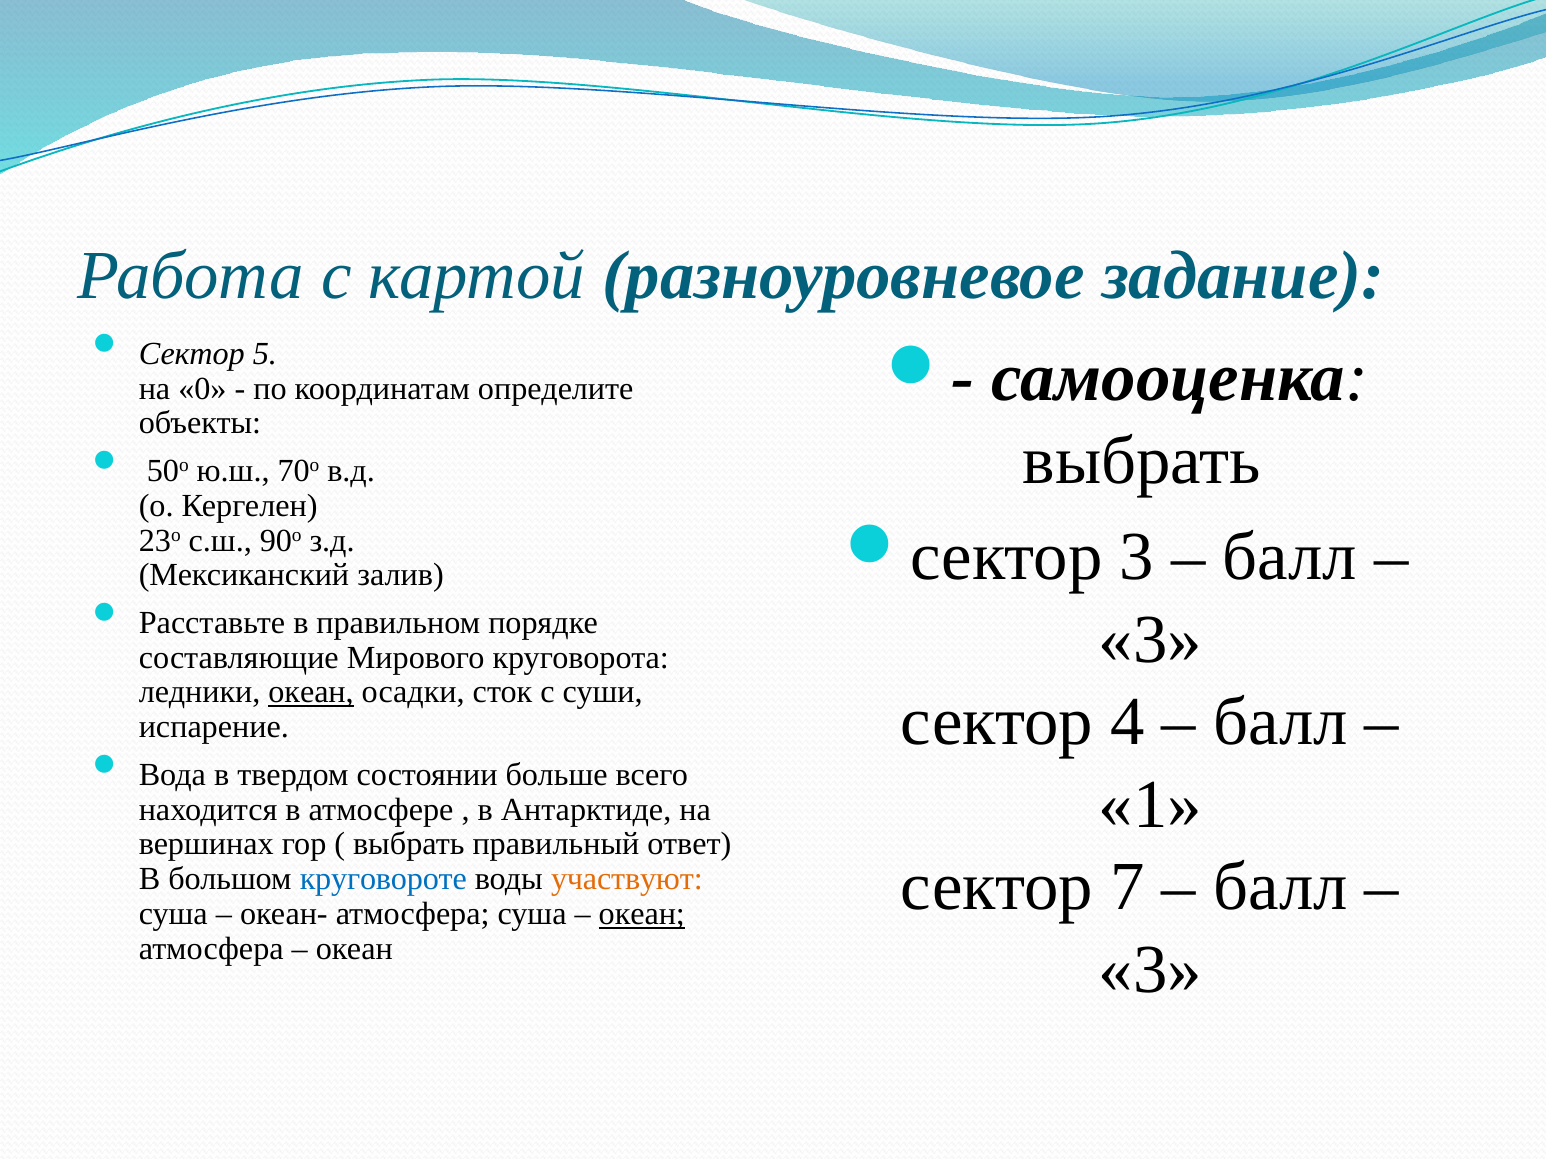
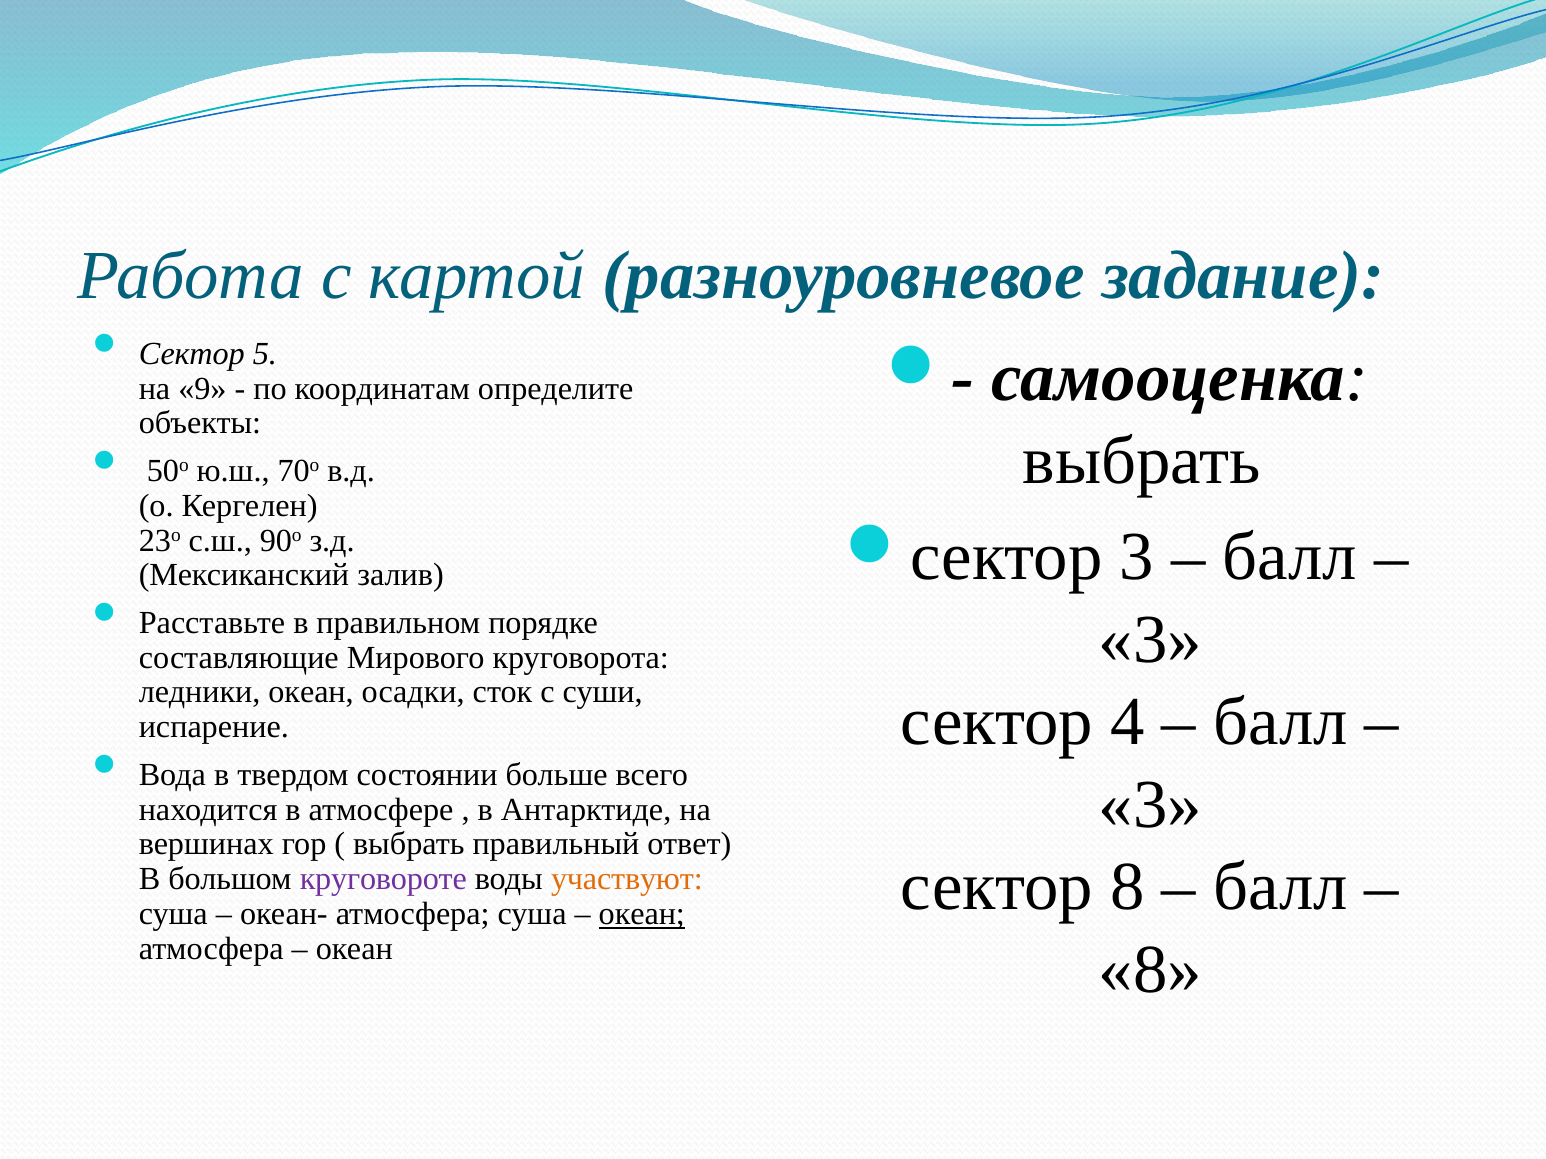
0: 0 -> 9 (202, 389)
океан underline: present -> none (311, 693)
1: 1 -> 3 (1150, 805)
сектор 7: 7 -> 8 (1127, 887)
круговороте colour: blue -> purple (383, 879)
3: 3 -> 8 (1150, 970)
